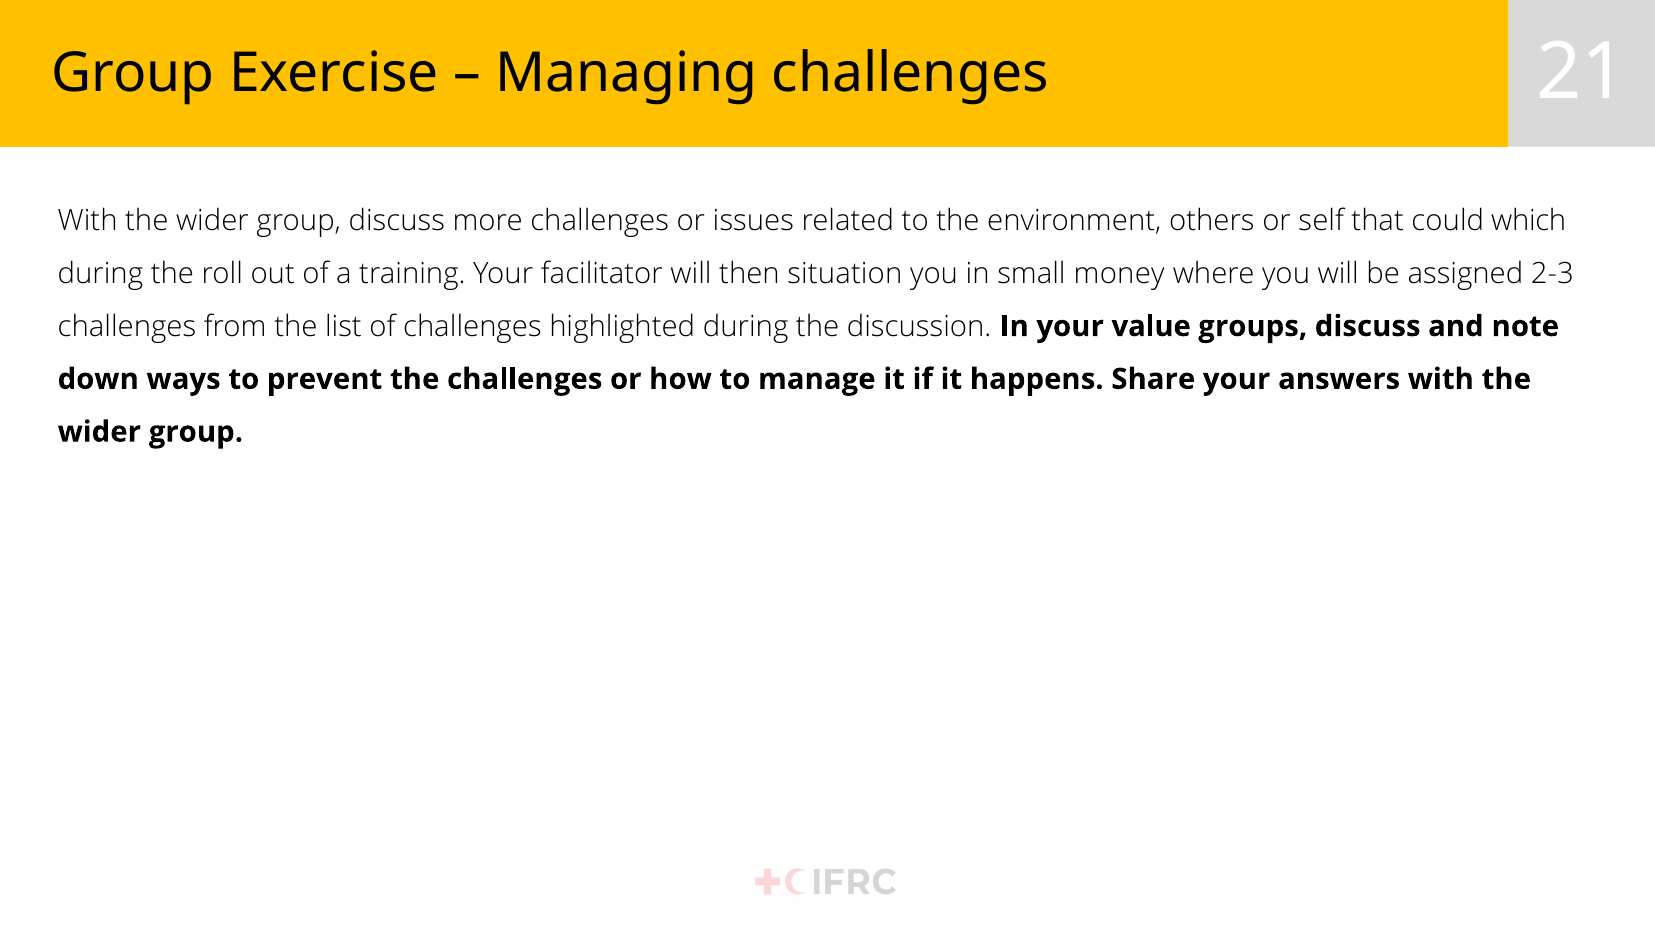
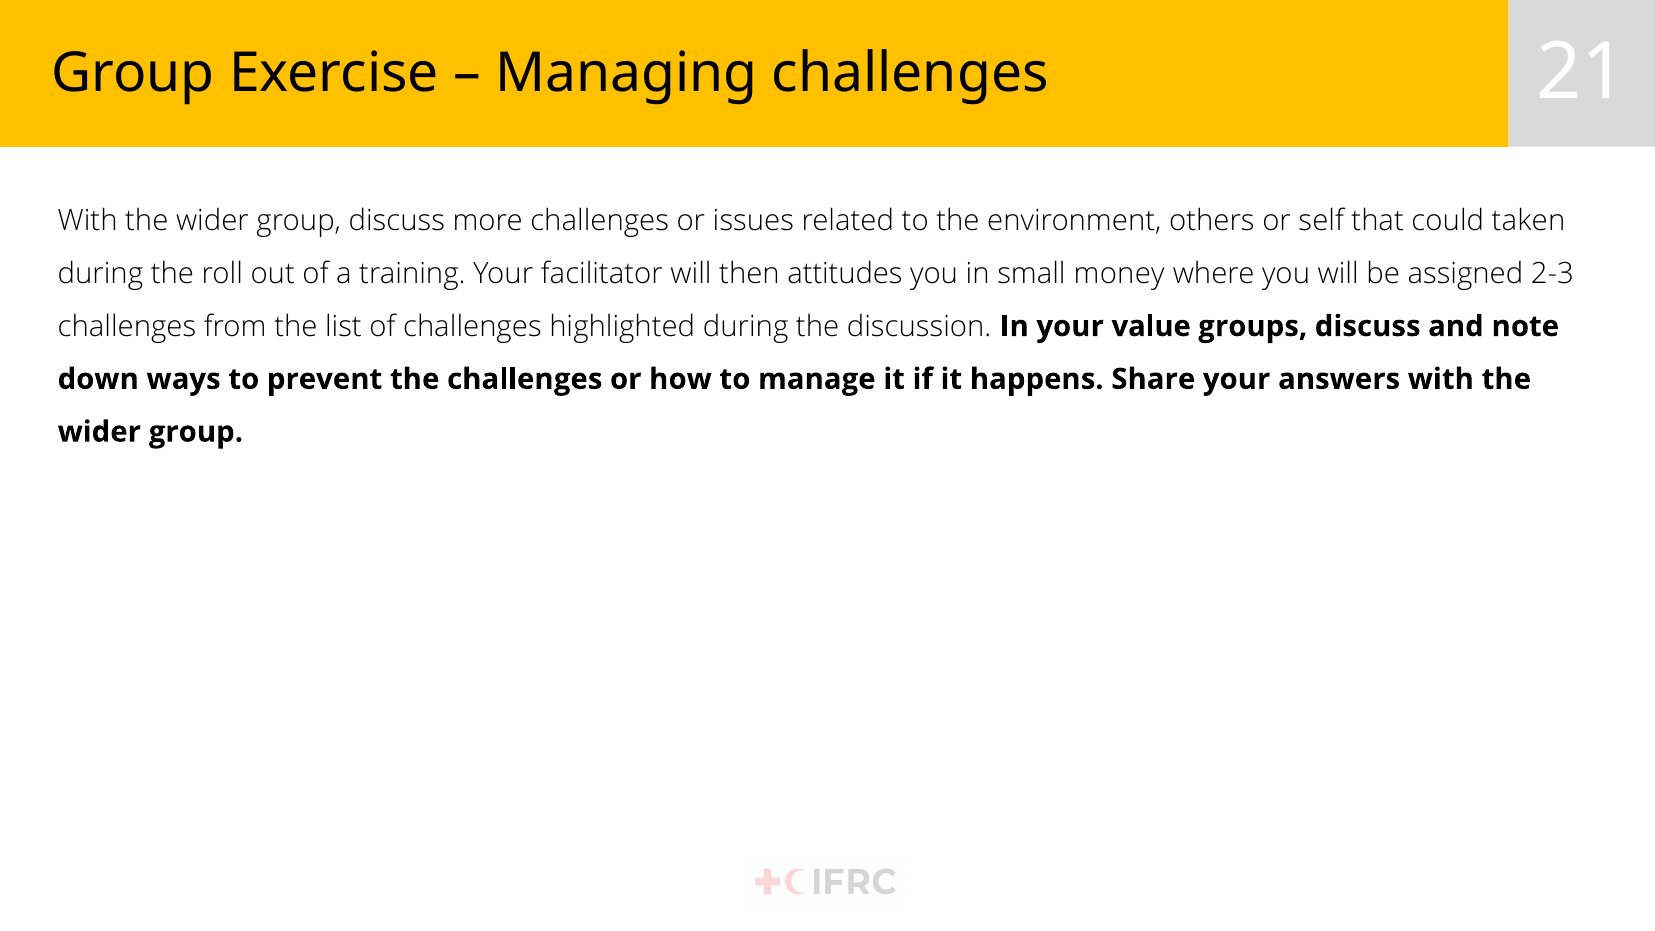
which: which -> taken (1528, 221)
situation: situation -> attitudes (845, 274)
